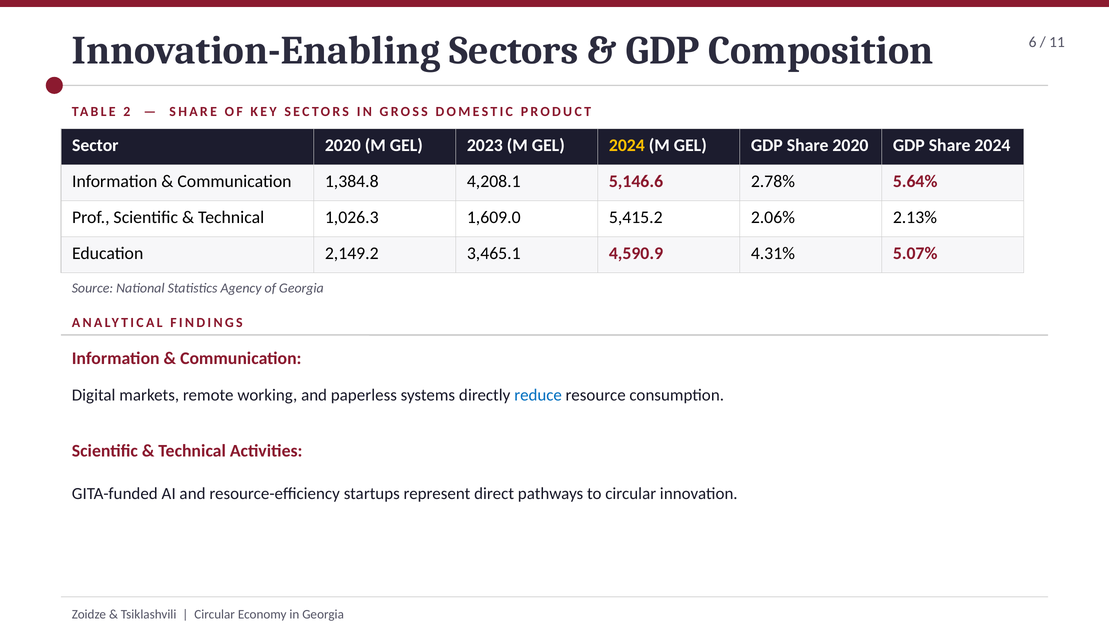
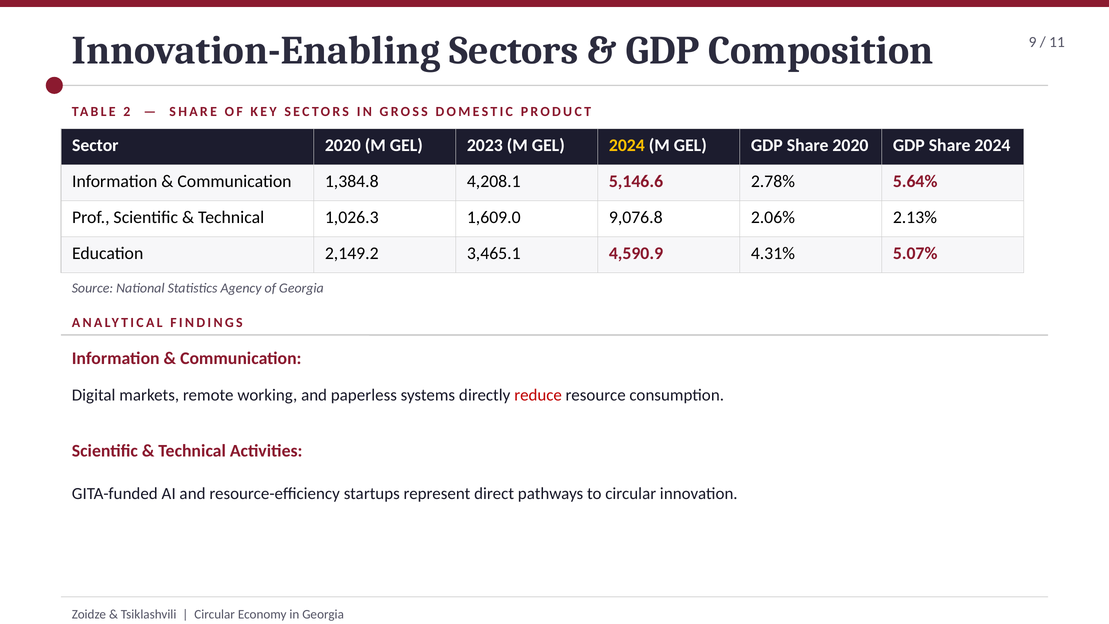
6: 6 -> 9 (1033, 42)
5,415.2: 5,415.2 -> 9,076.8 (636, 217)
reduce colour: blue -> red (538, 395)
